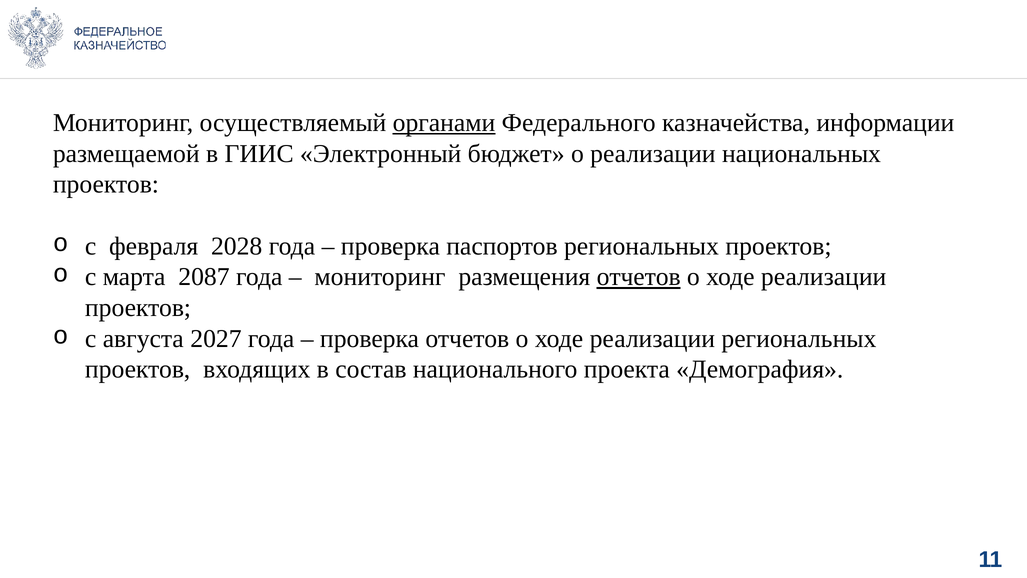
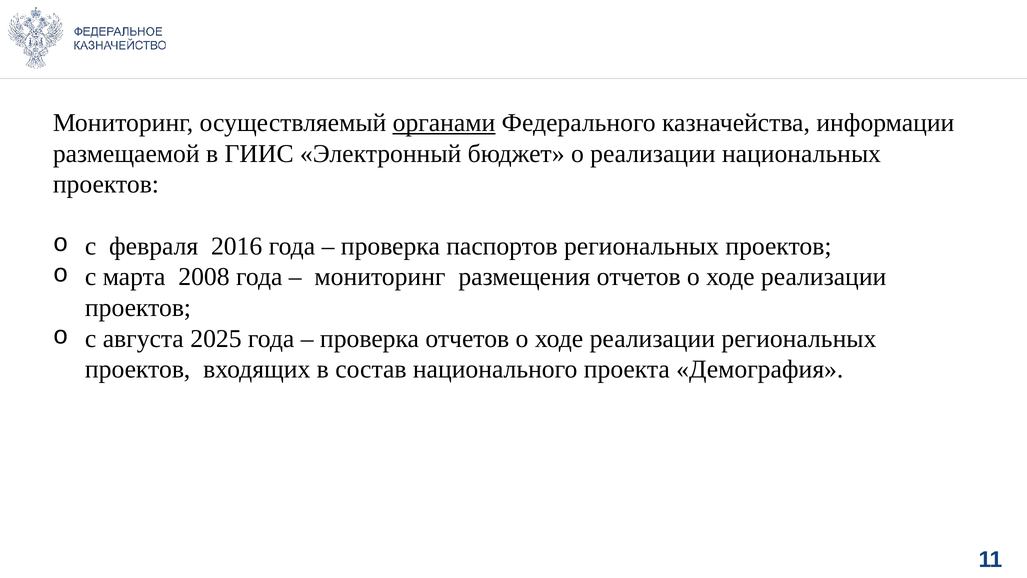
2028: 2028 -> 2016 (237, 246)
2087: 2087 -> 2008 (204, 277)
отчетов underline: present -> none (639, 277)
2027: 2027 -> 2025 (216, 338)
